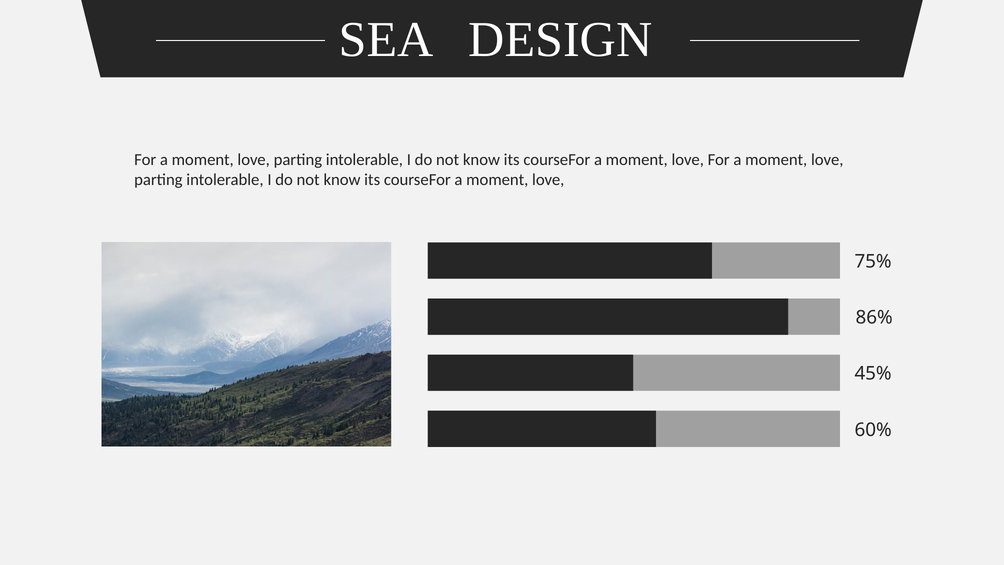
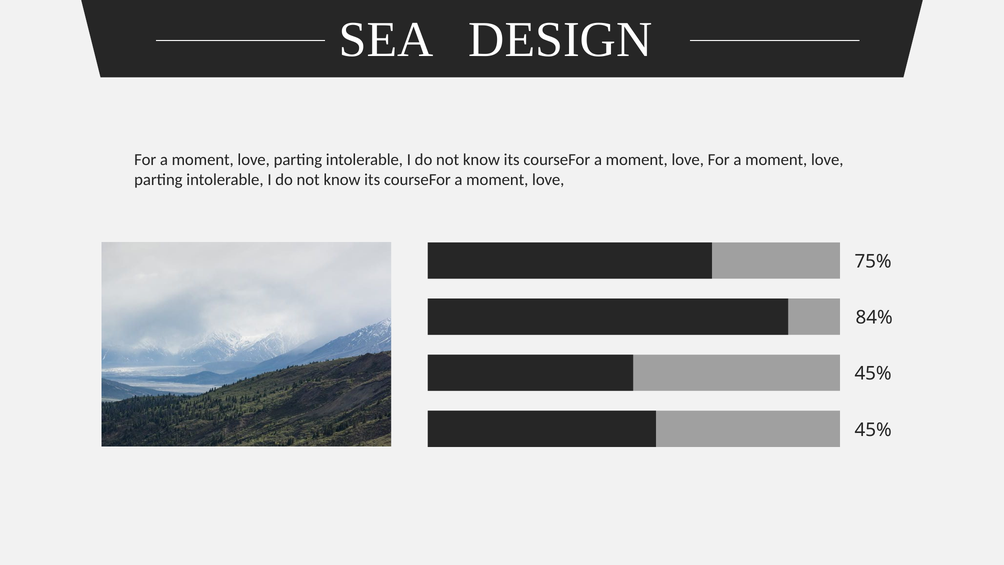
86%: 86% -> 84% (874, 317)
60%: 60% -> 45% (873, 430)
